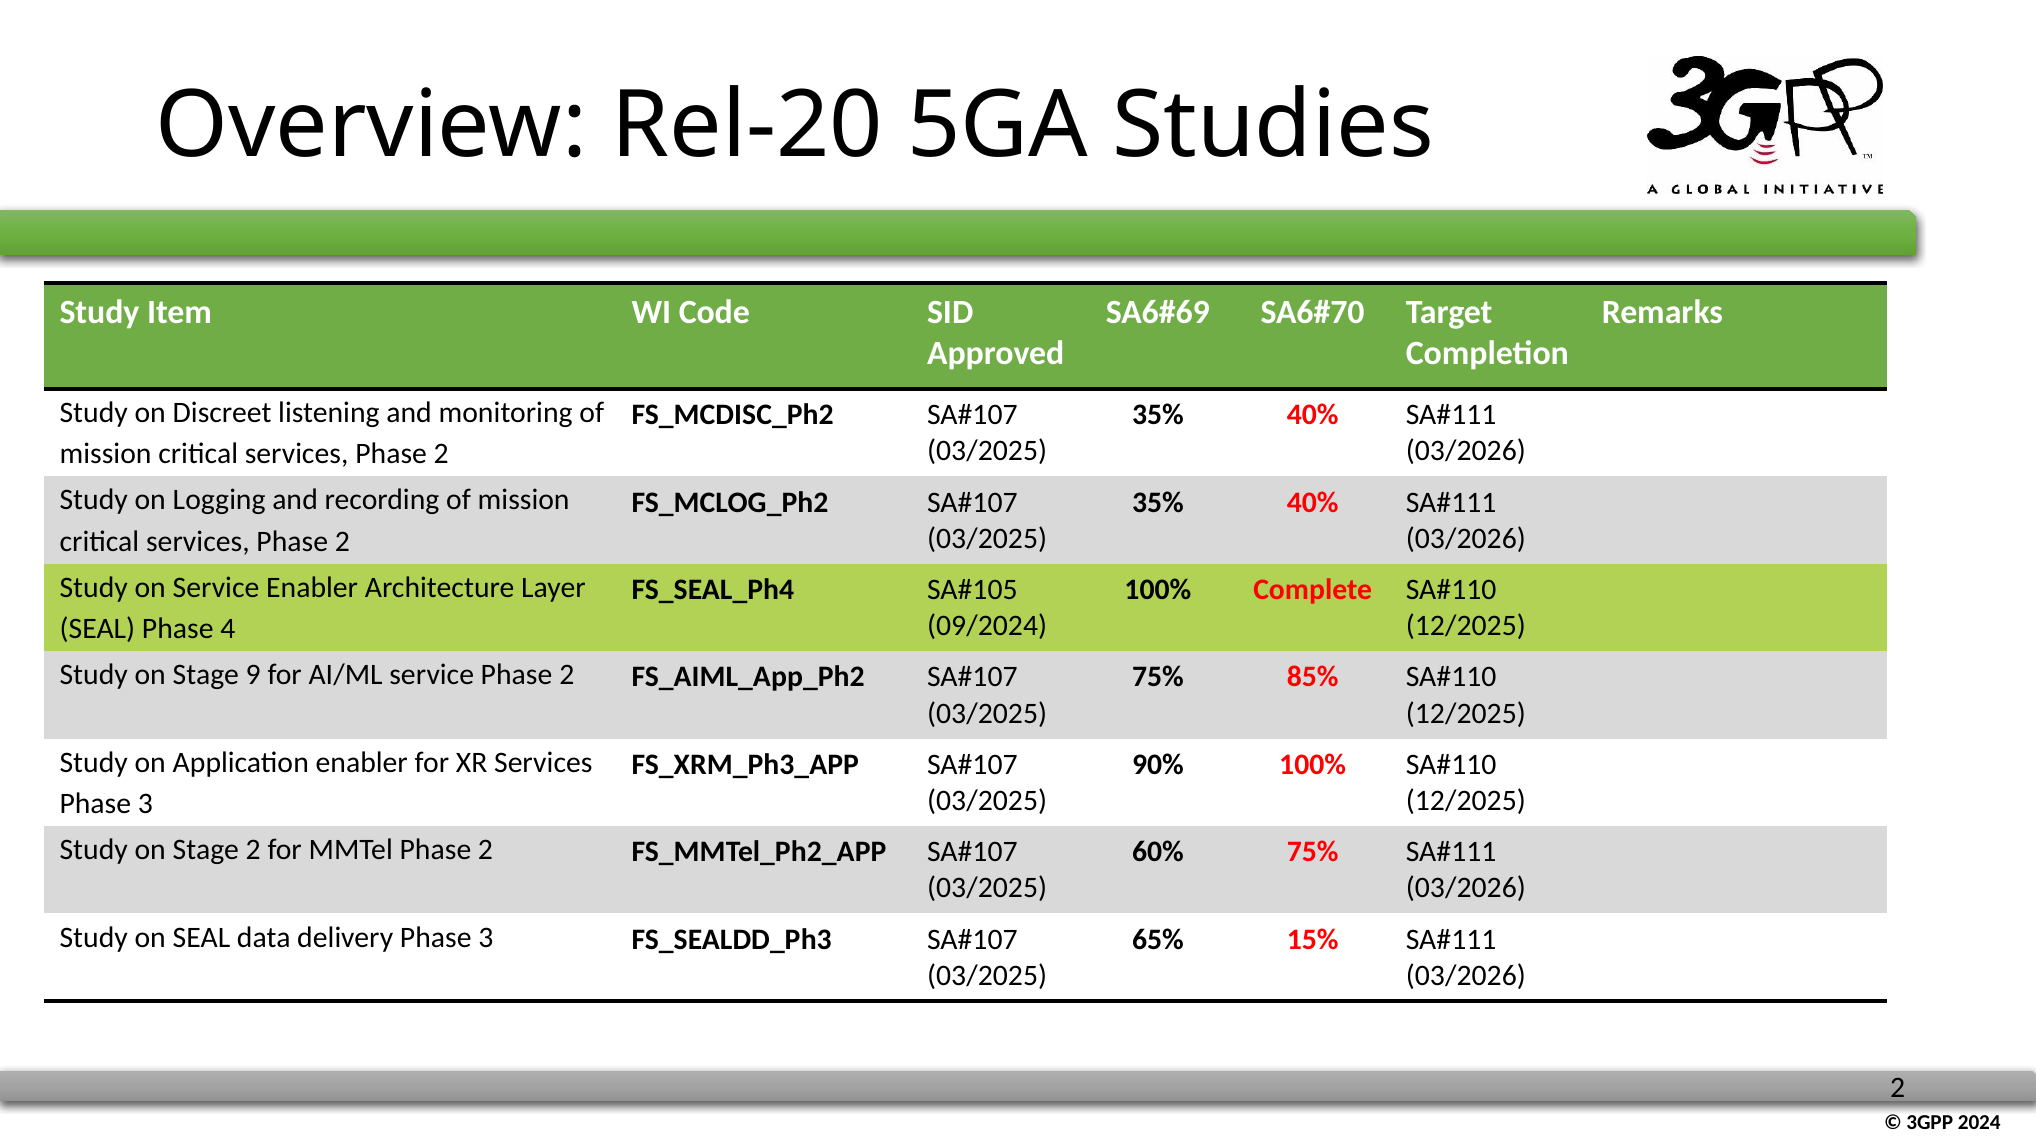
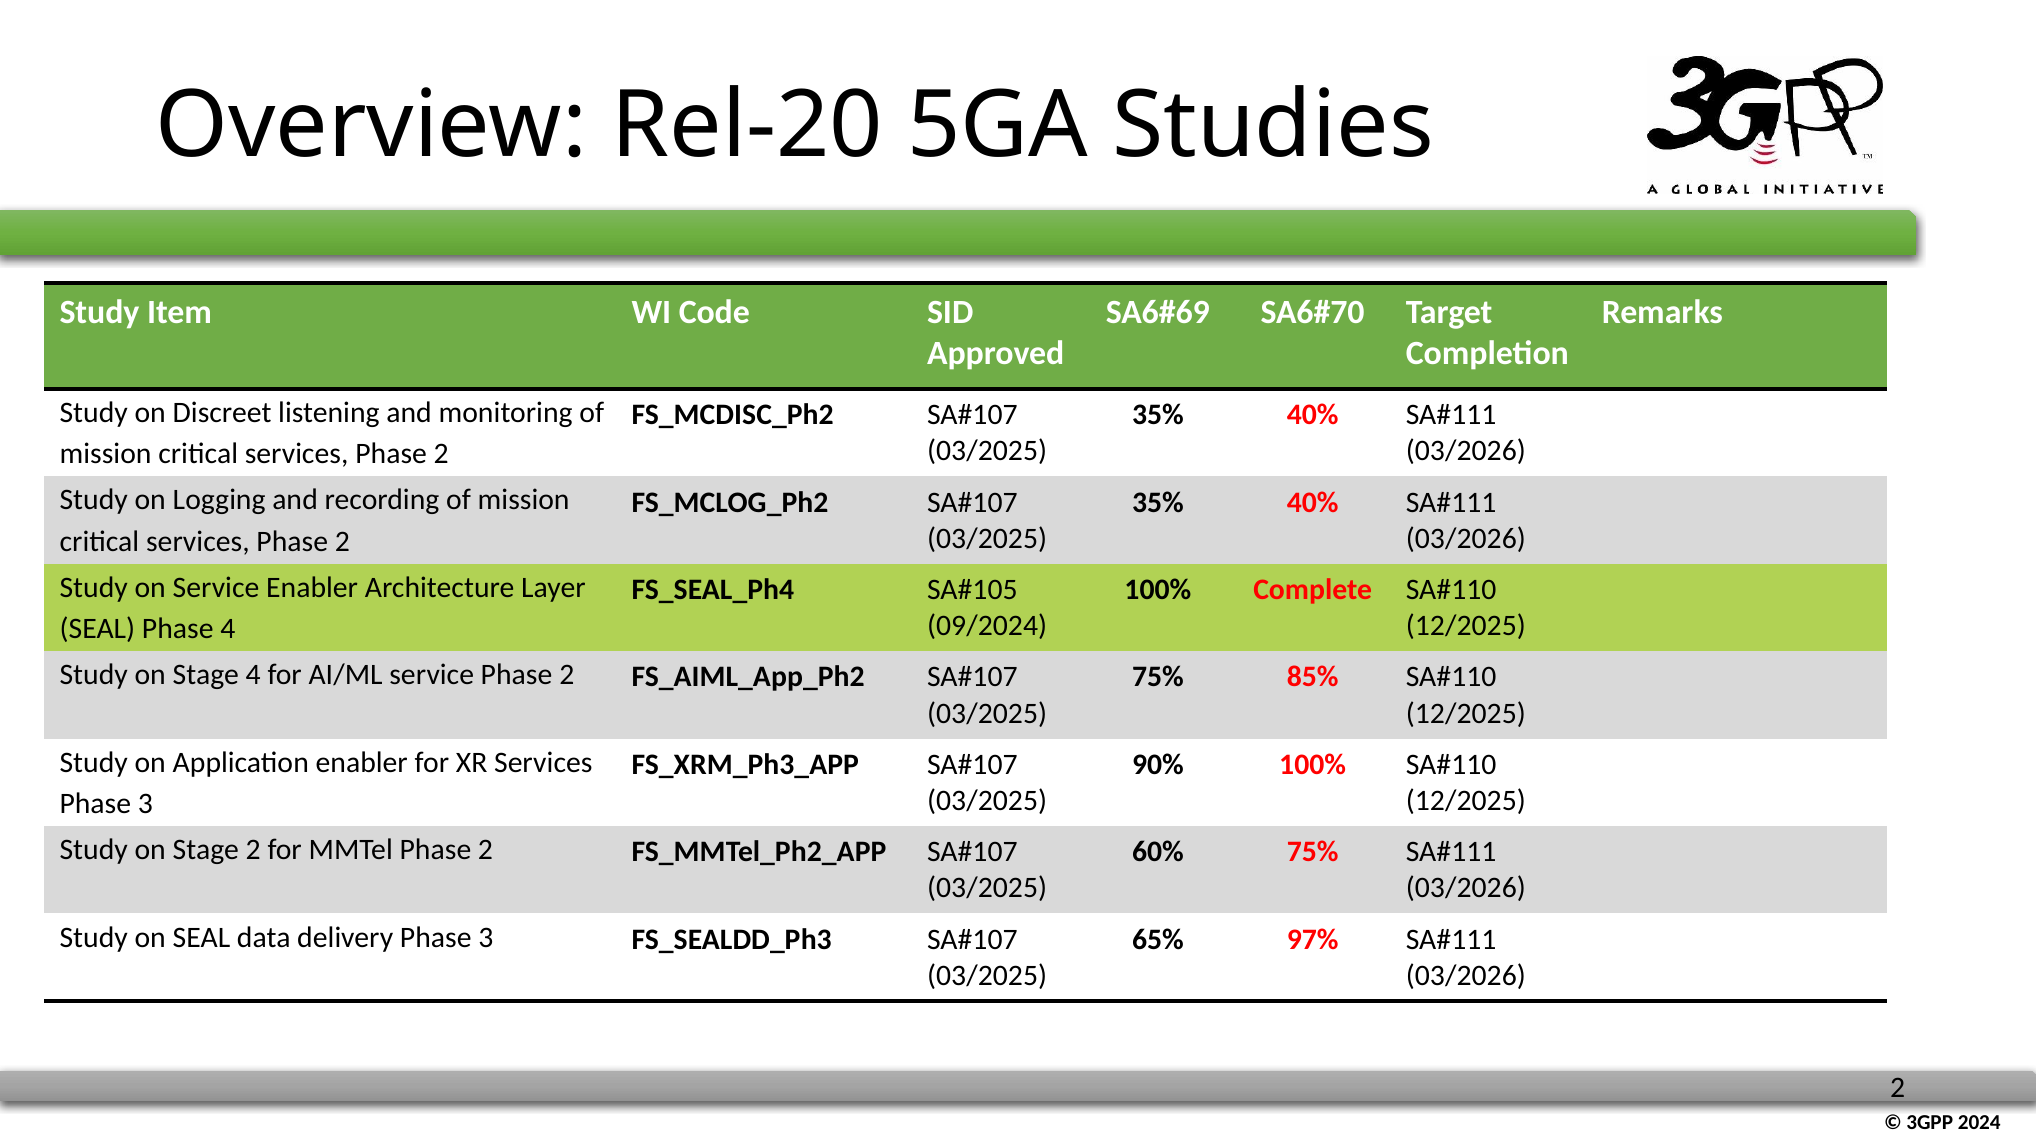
Stage 9: 9 -> 4 (253, 675)
15%: 15% -> 97% (1313, 940)
